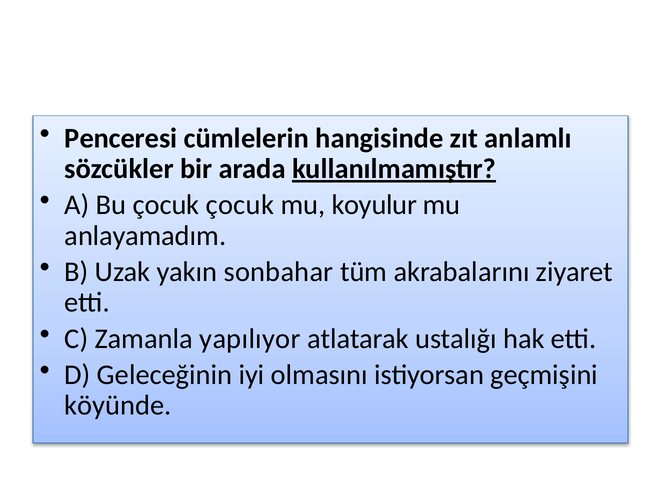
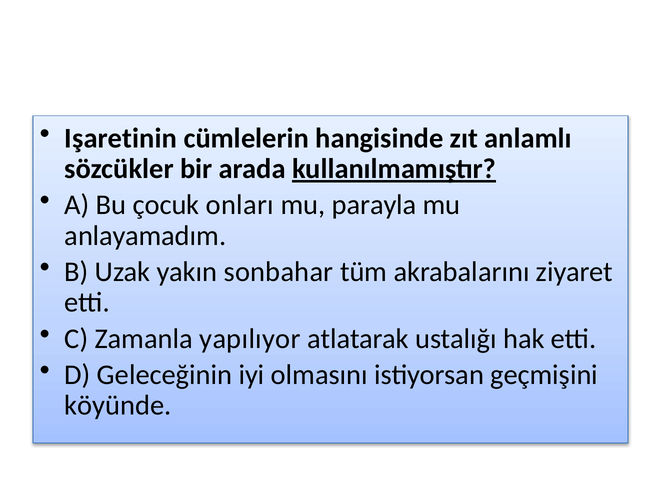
Penceresi: Penceresi -> Işaretinin (121, 138)
çocuk çocuk: çocuk -> onları (240, 205)
koyulur: koyulur -> parayla (374, 205)
